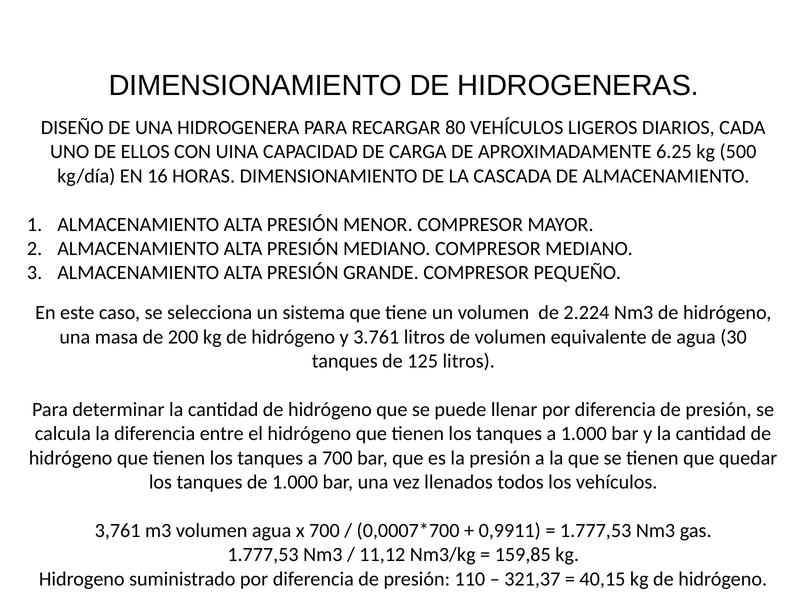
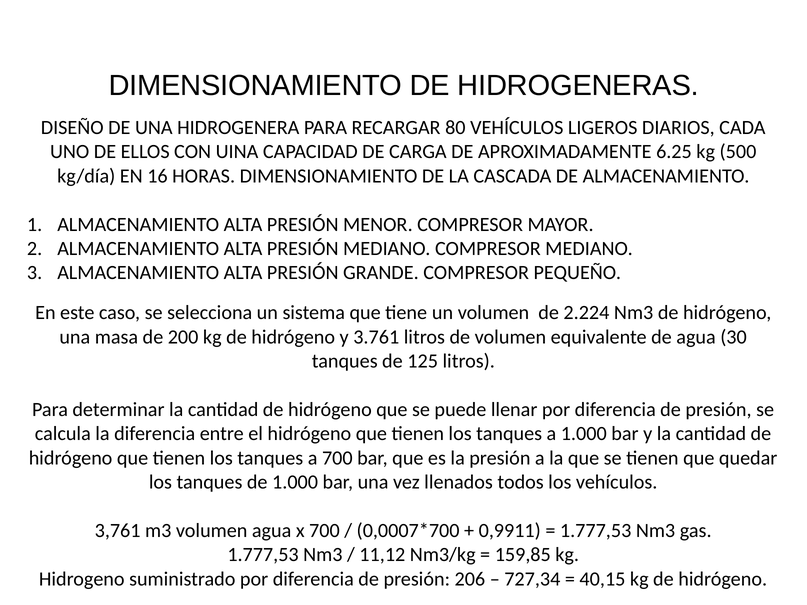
110: 110 -> 206 (470, 579)
321,37: 321,37 -> 727,34 (532, 579)
